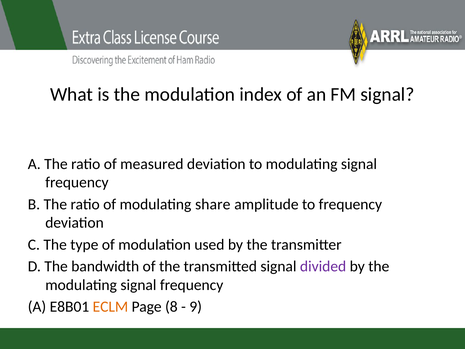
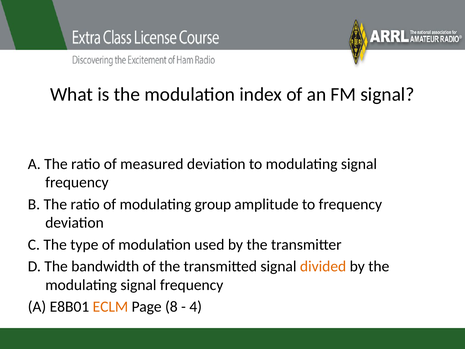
share: share -> group (213, 204)
divided colour: purple -> orange (323, 266)
9: 9 -> 4 (196, 306)
